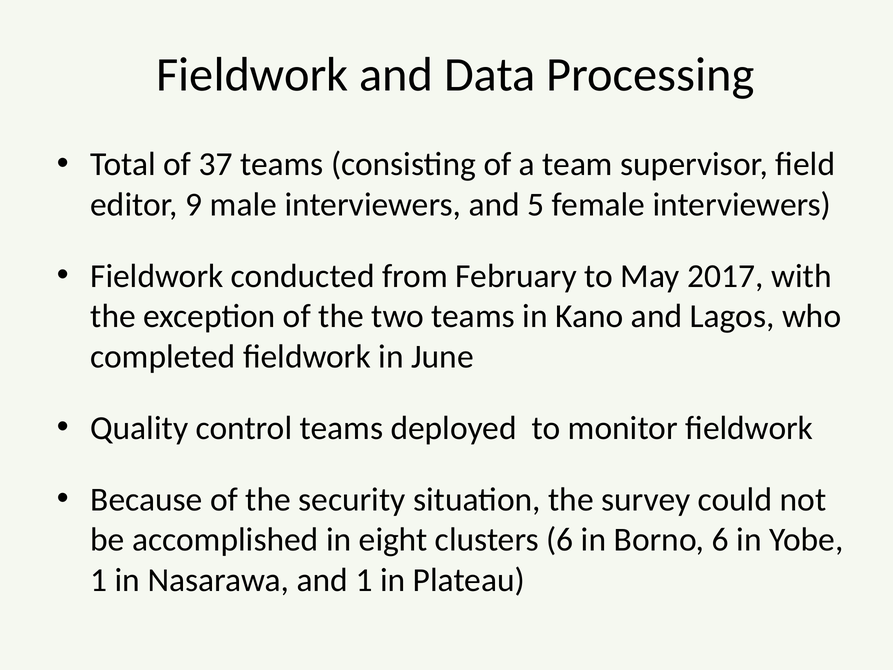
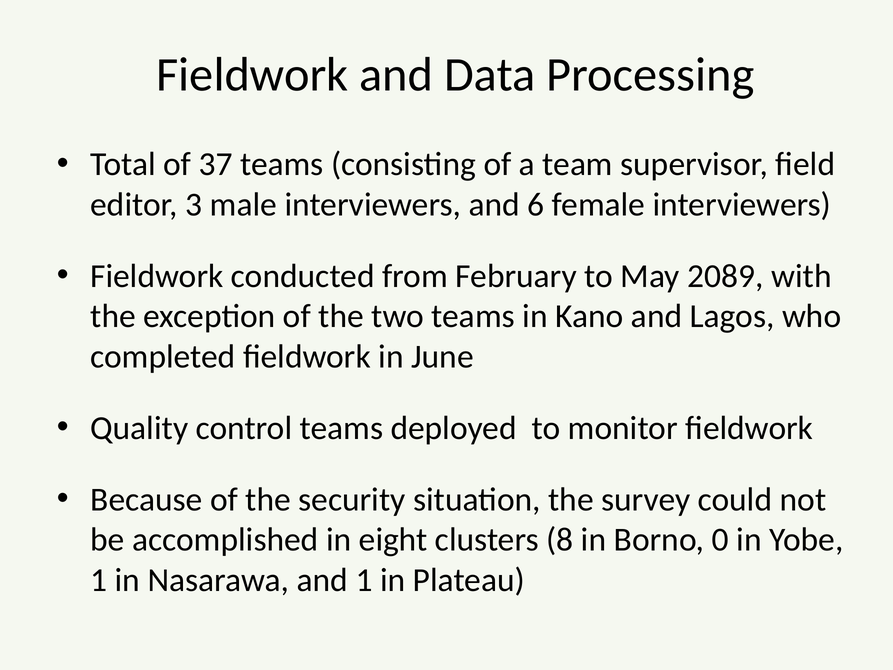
9: 9 -> 3 (194, 205)
5: 5 -> 6 (536, 205)
2017: 2017 -> 2089 (725, 276)
clusters 6: 6 -> 8 (560, 540)
Borno 6: 6 -> 0 (720, 540)
